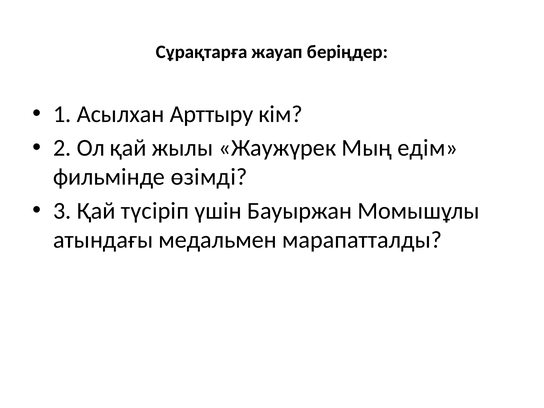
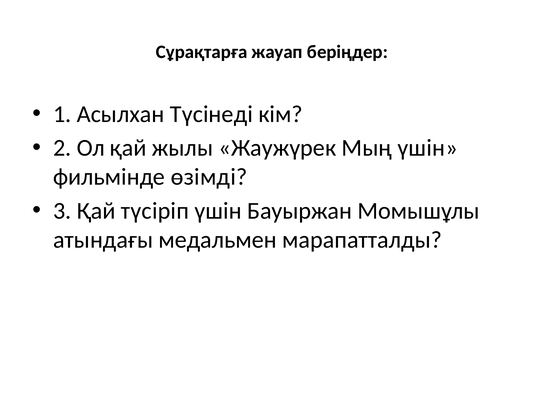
Арттыру: Арттыру -> Түсінеді (211, 114)
Мың едім: едім -> үшін (428, 148)
